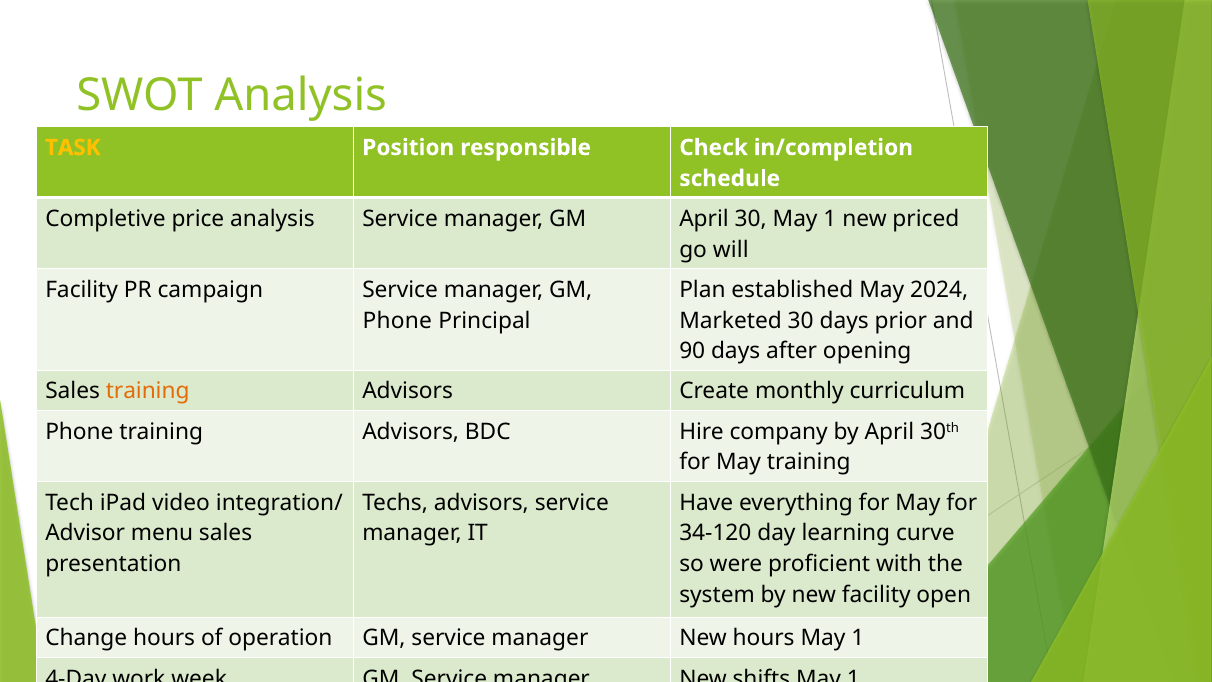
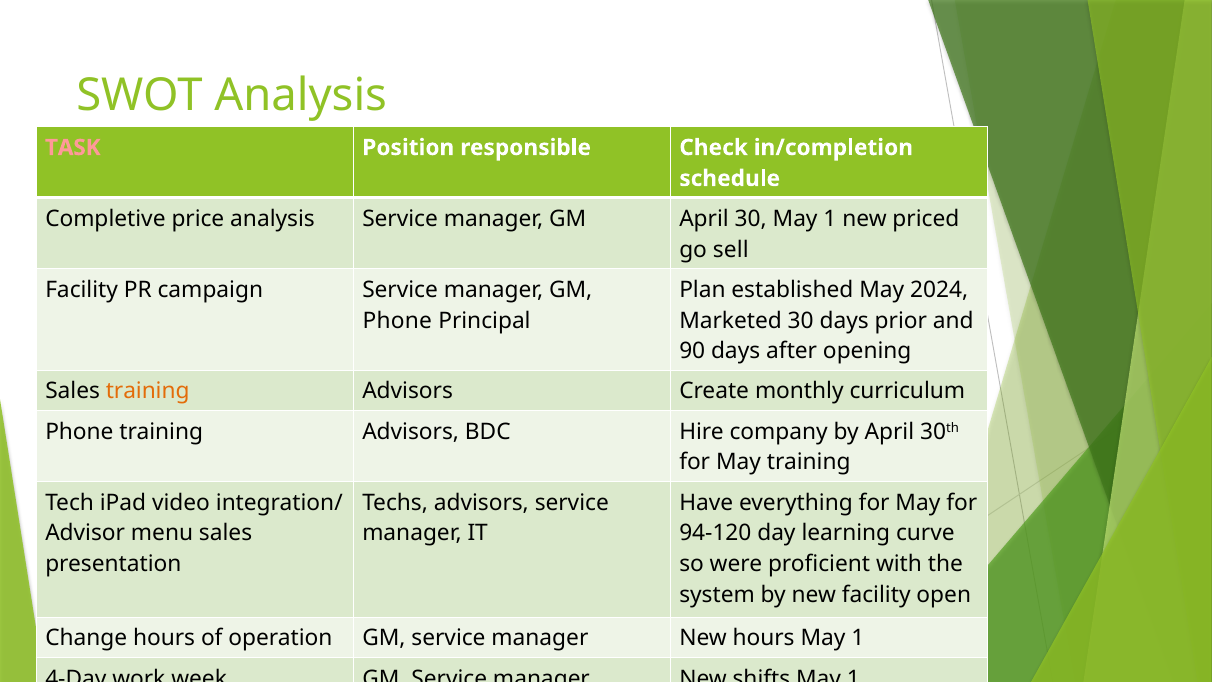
TASK colour: yellow -> pink (73, 148)
will: will -> sell (731, 249)
34-120: 34-120 -> 94-120 (715, 533)
